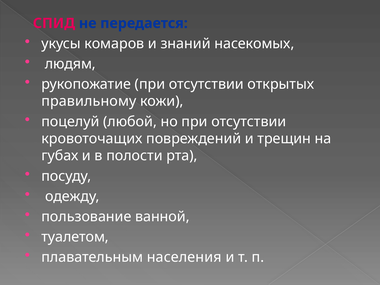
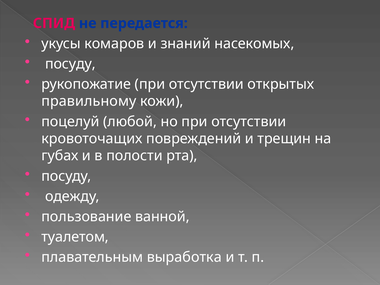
людям: людям -> посуду (70, 64)
населения: населения -> выработка (184, 257)
